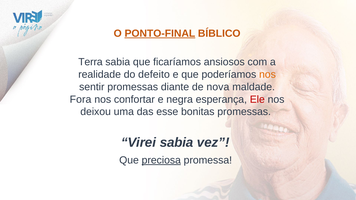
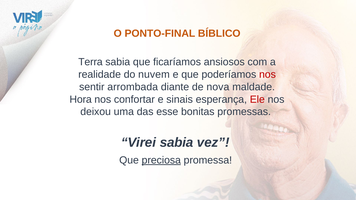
PONTO-FINAL underline: present -> none (160, 33)
defeito: defeito -> nuvem (154, 75)
nos colour: orange -> red (267, 75)
sentir promessas: promessas -> arrombada (133, 87)
Fora: Fora -> Hora (81, 99)
negra: negra -> sinais (180, 99)
